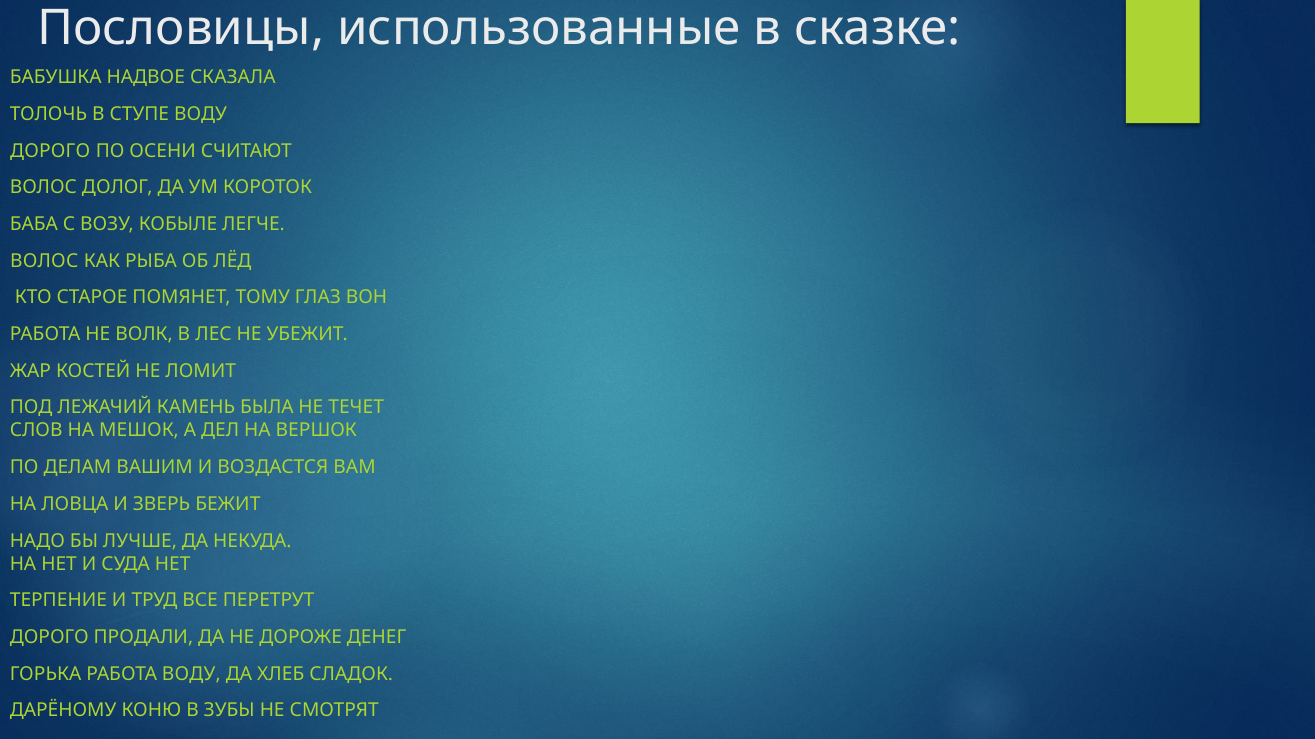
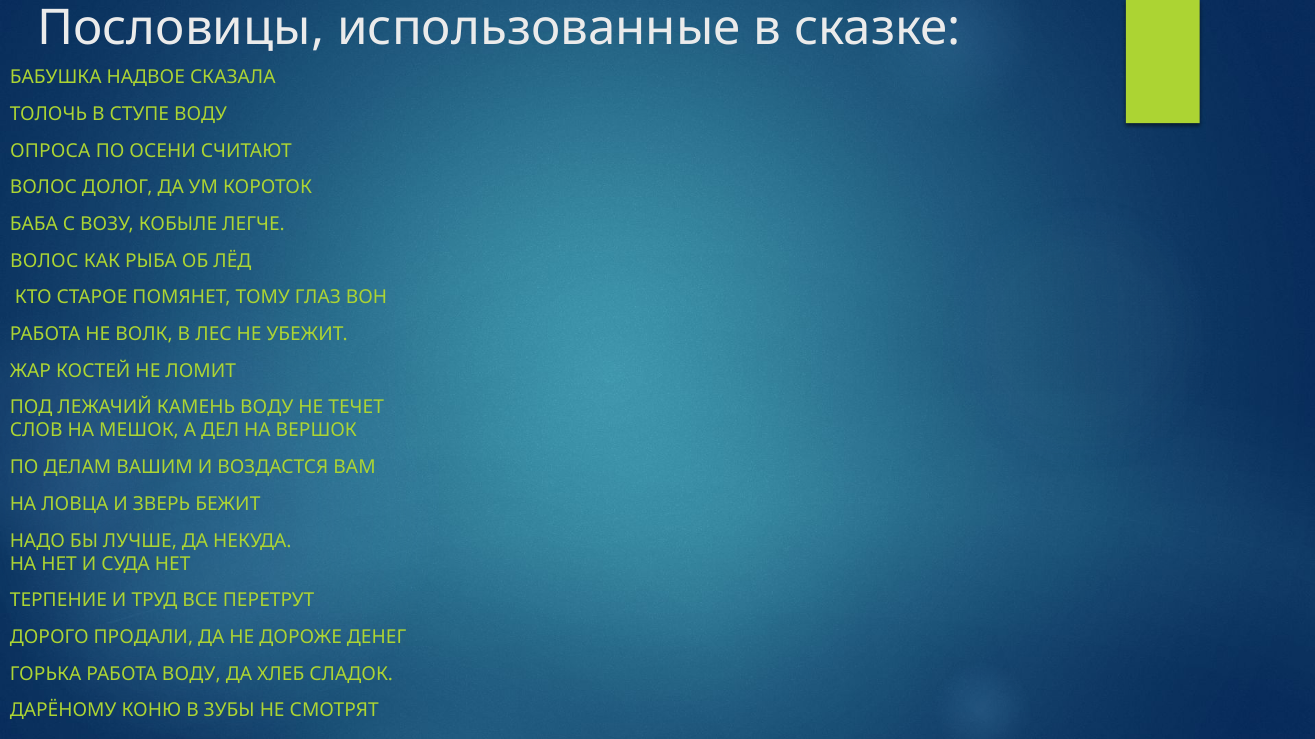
ДОРОГО: ДОРОГО -> ОПРОСА (50, 151)
КАМЕНЬ БЫЛА: БЫЛА -> ВОДУ (267, 408)
